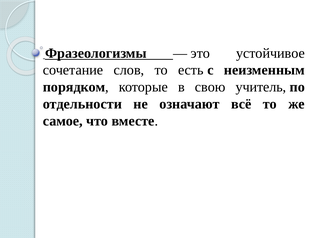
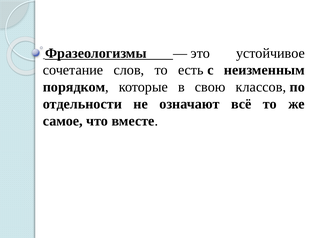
учитель: учитель -> классов (261, 87)
